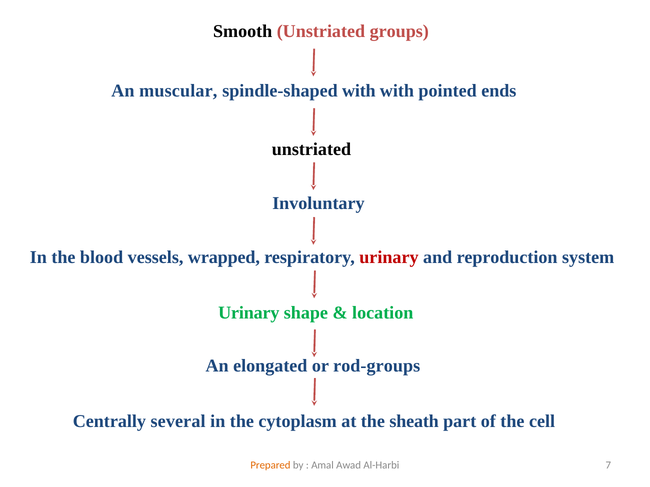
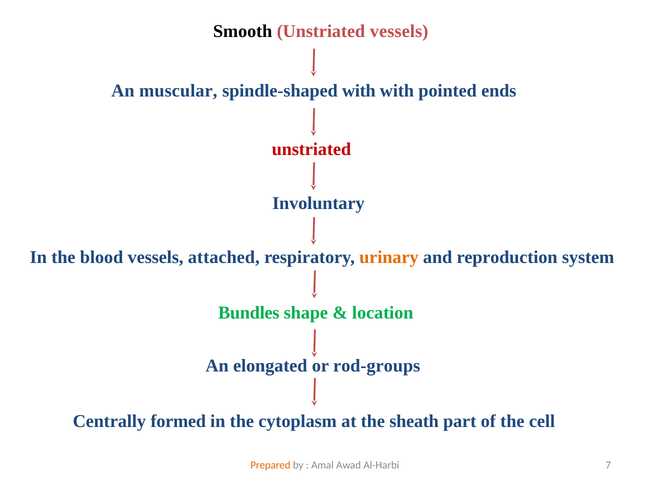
Unstriated groups: groups -> vessels (399, 32)
unstriated colour: black -> red (311, 149)
wrapped: wrapped -> attached (224, 258)
urinary colour: red -> orange (389, 258)
Urinary: Urinary -> Bundles (249, 313)
several: several -> formed (178, 422)
